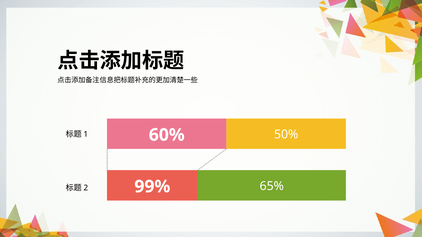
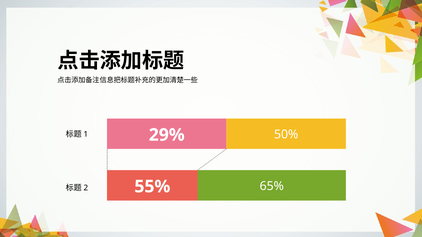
60%: 60% -> 29% (167, 135)
99%: 99% -> 55% (152, 187)
